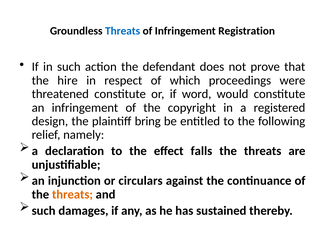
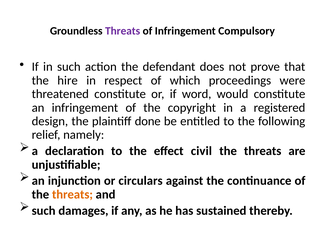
Threats colour: blue -> purple (123, 31)
Registration: Registration -> Compulsory (247, 31)
bring: bring -> done (148, 122)
falls: falls -> civil (201, 151)
